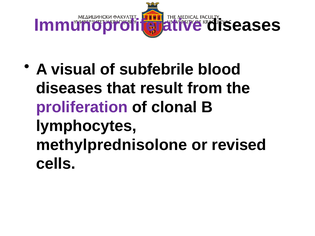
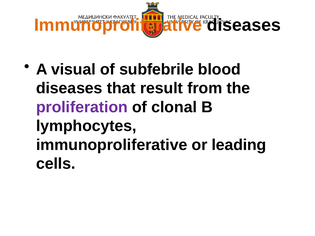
Immunoproliferative colour: purple -> orange (118, 25)
methylprednisolone: methylprednisolone -> immunoproliferative (112, 145)
revised: revised -> leading (239, 145)
